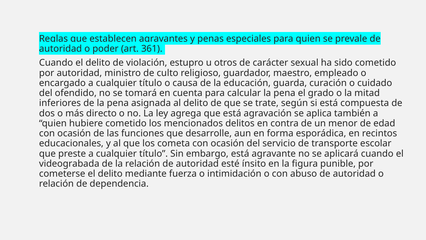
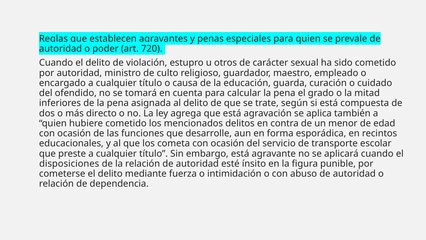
361: 361 -> 720 (152, 49)
videograbada: videograbada -> disposiciones (69, 163)
